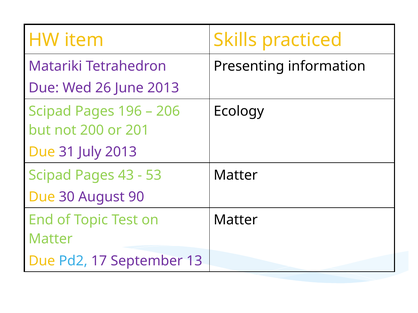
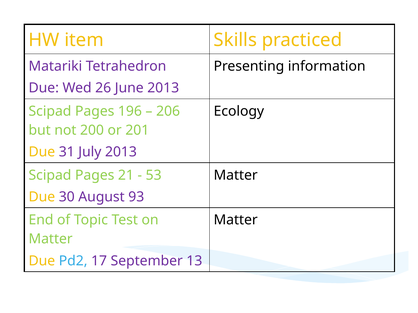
43: 43 -> 21 (126, 175)
90: 90 -> 93 (136, 197)
